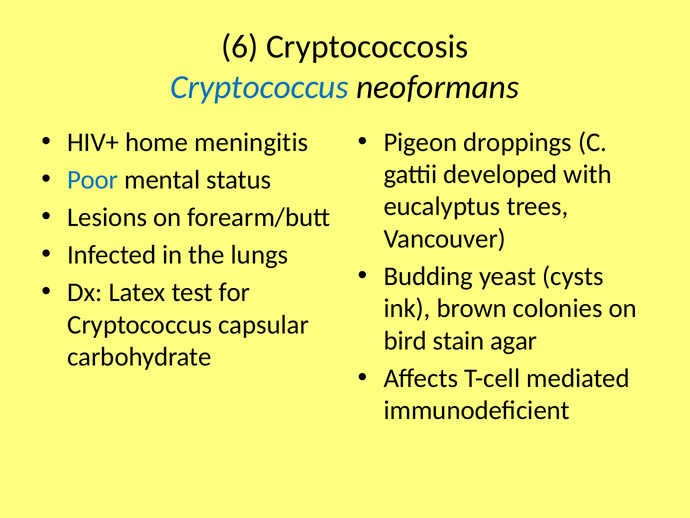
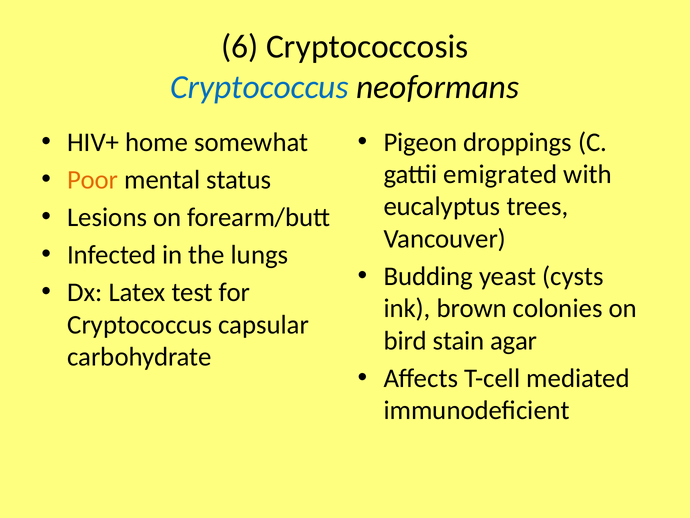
meningitis: meningitis -> somewhat (251, 142)
developed: developed -> emigrated (500, 174)
Poor colour: blue -> orange (93, 180)
